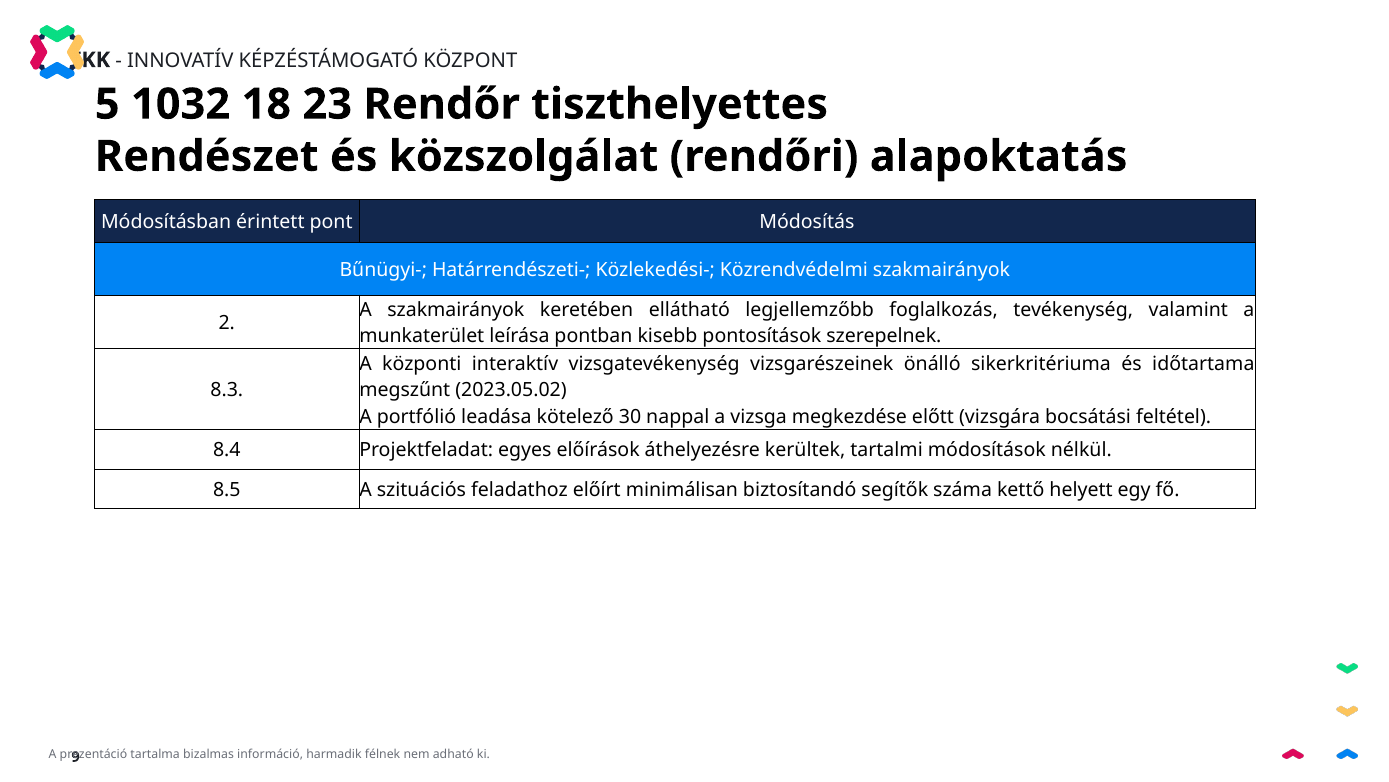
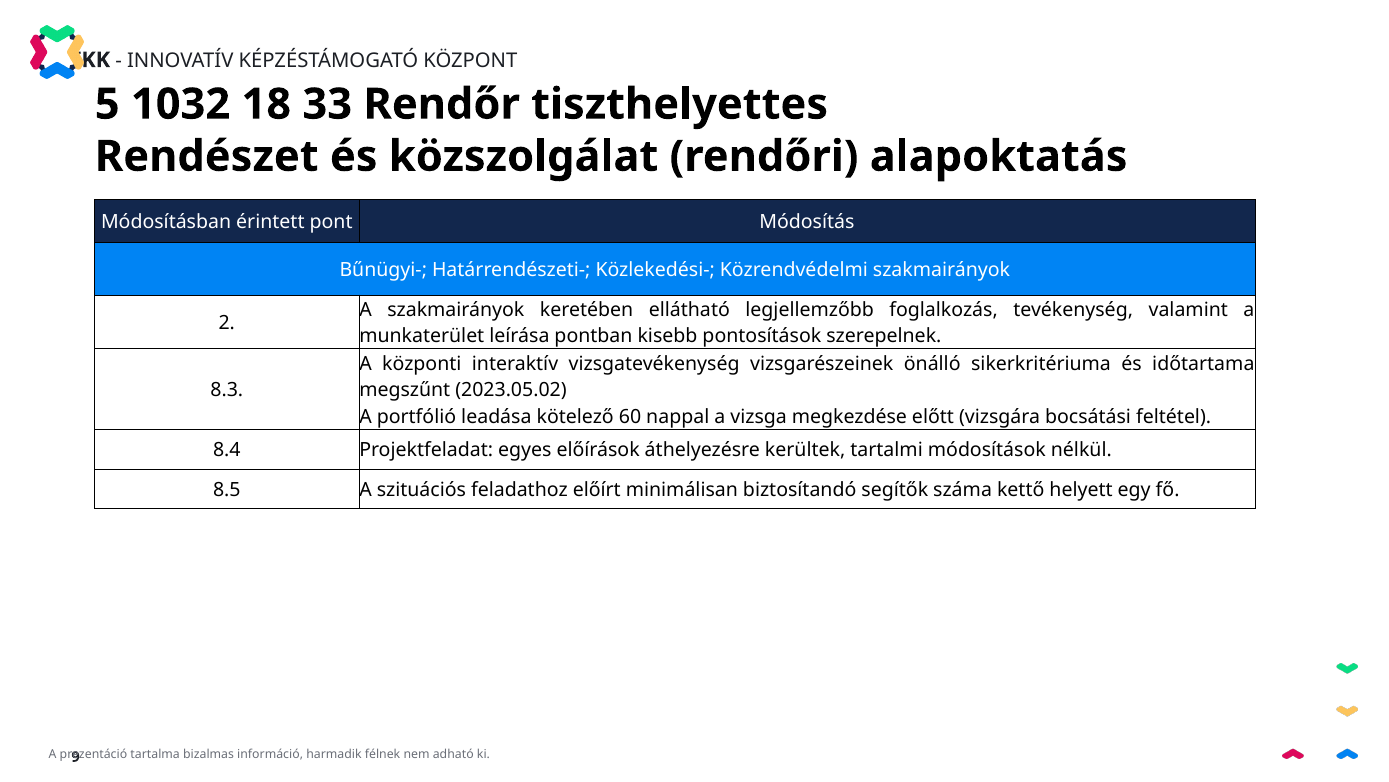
23: 23 -> 33 (327, 104)
30: 30 -> 60 (630, 417)
